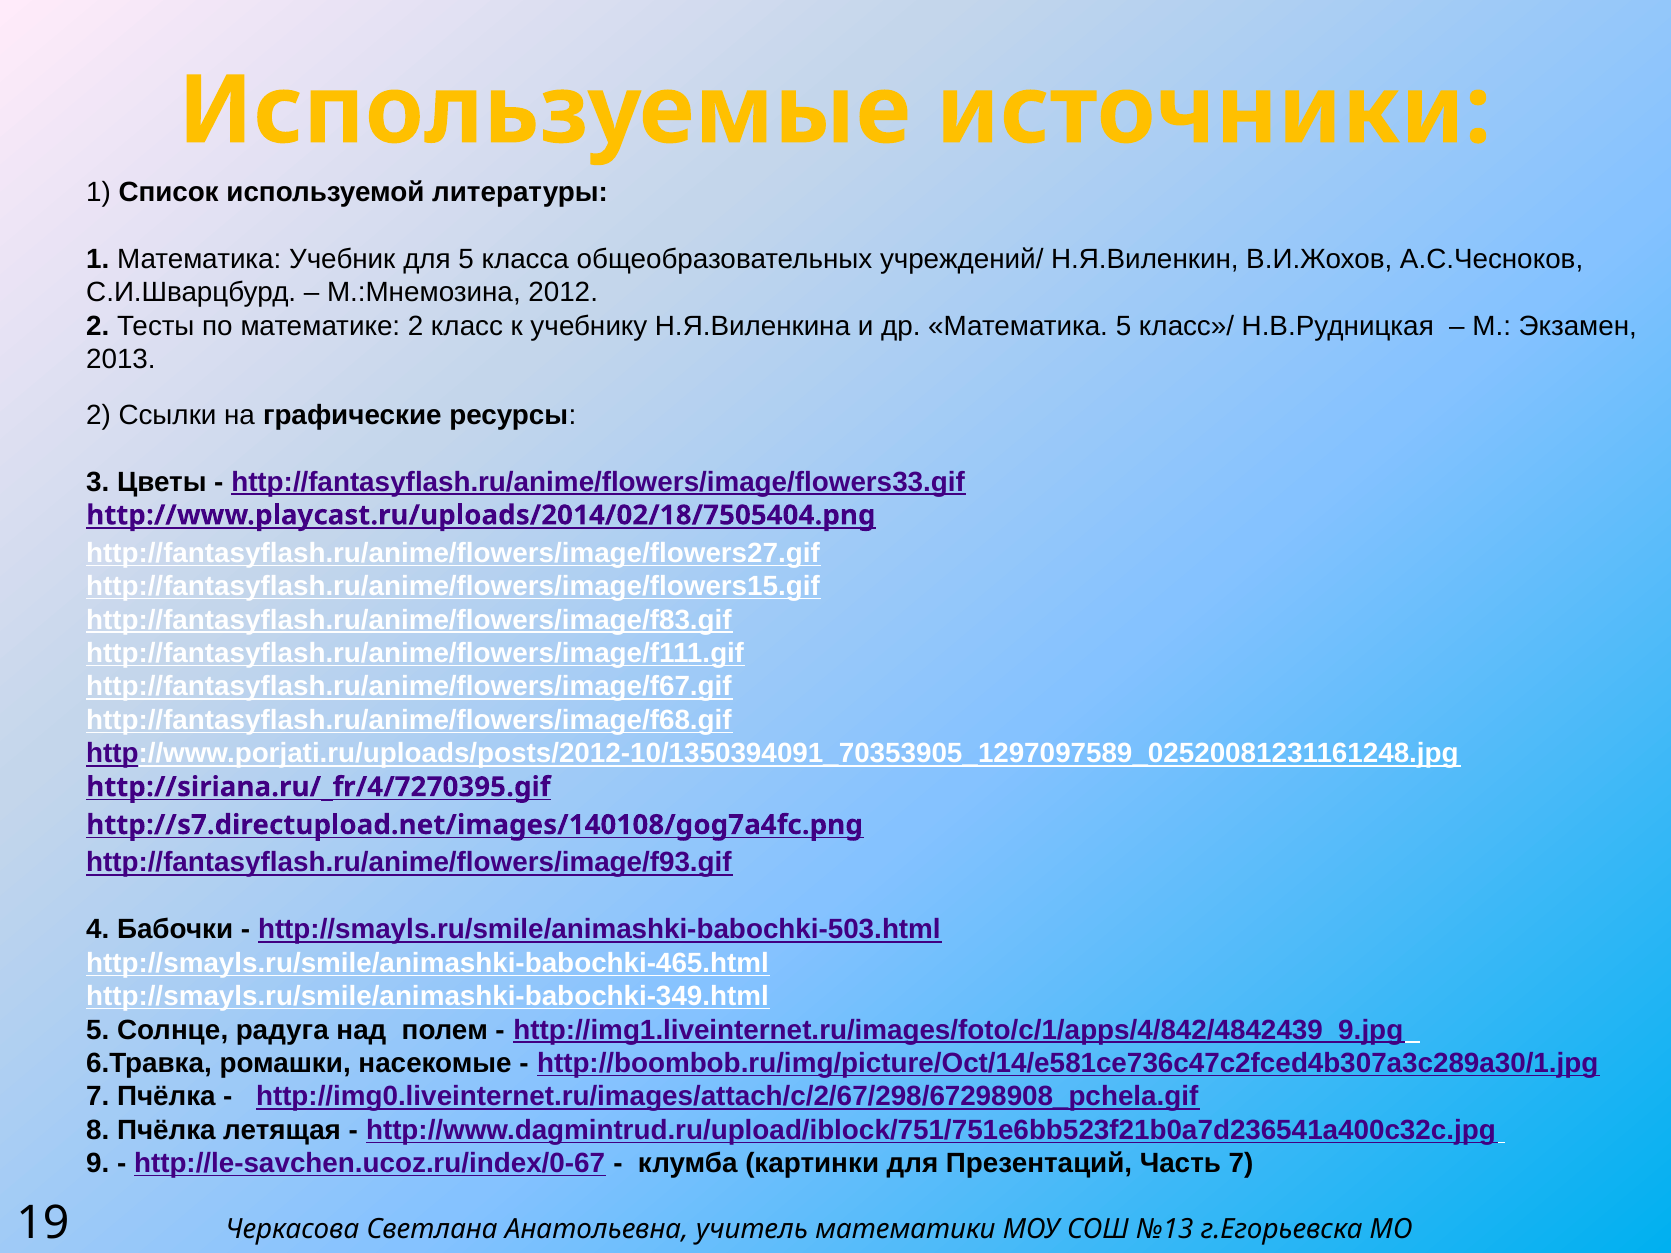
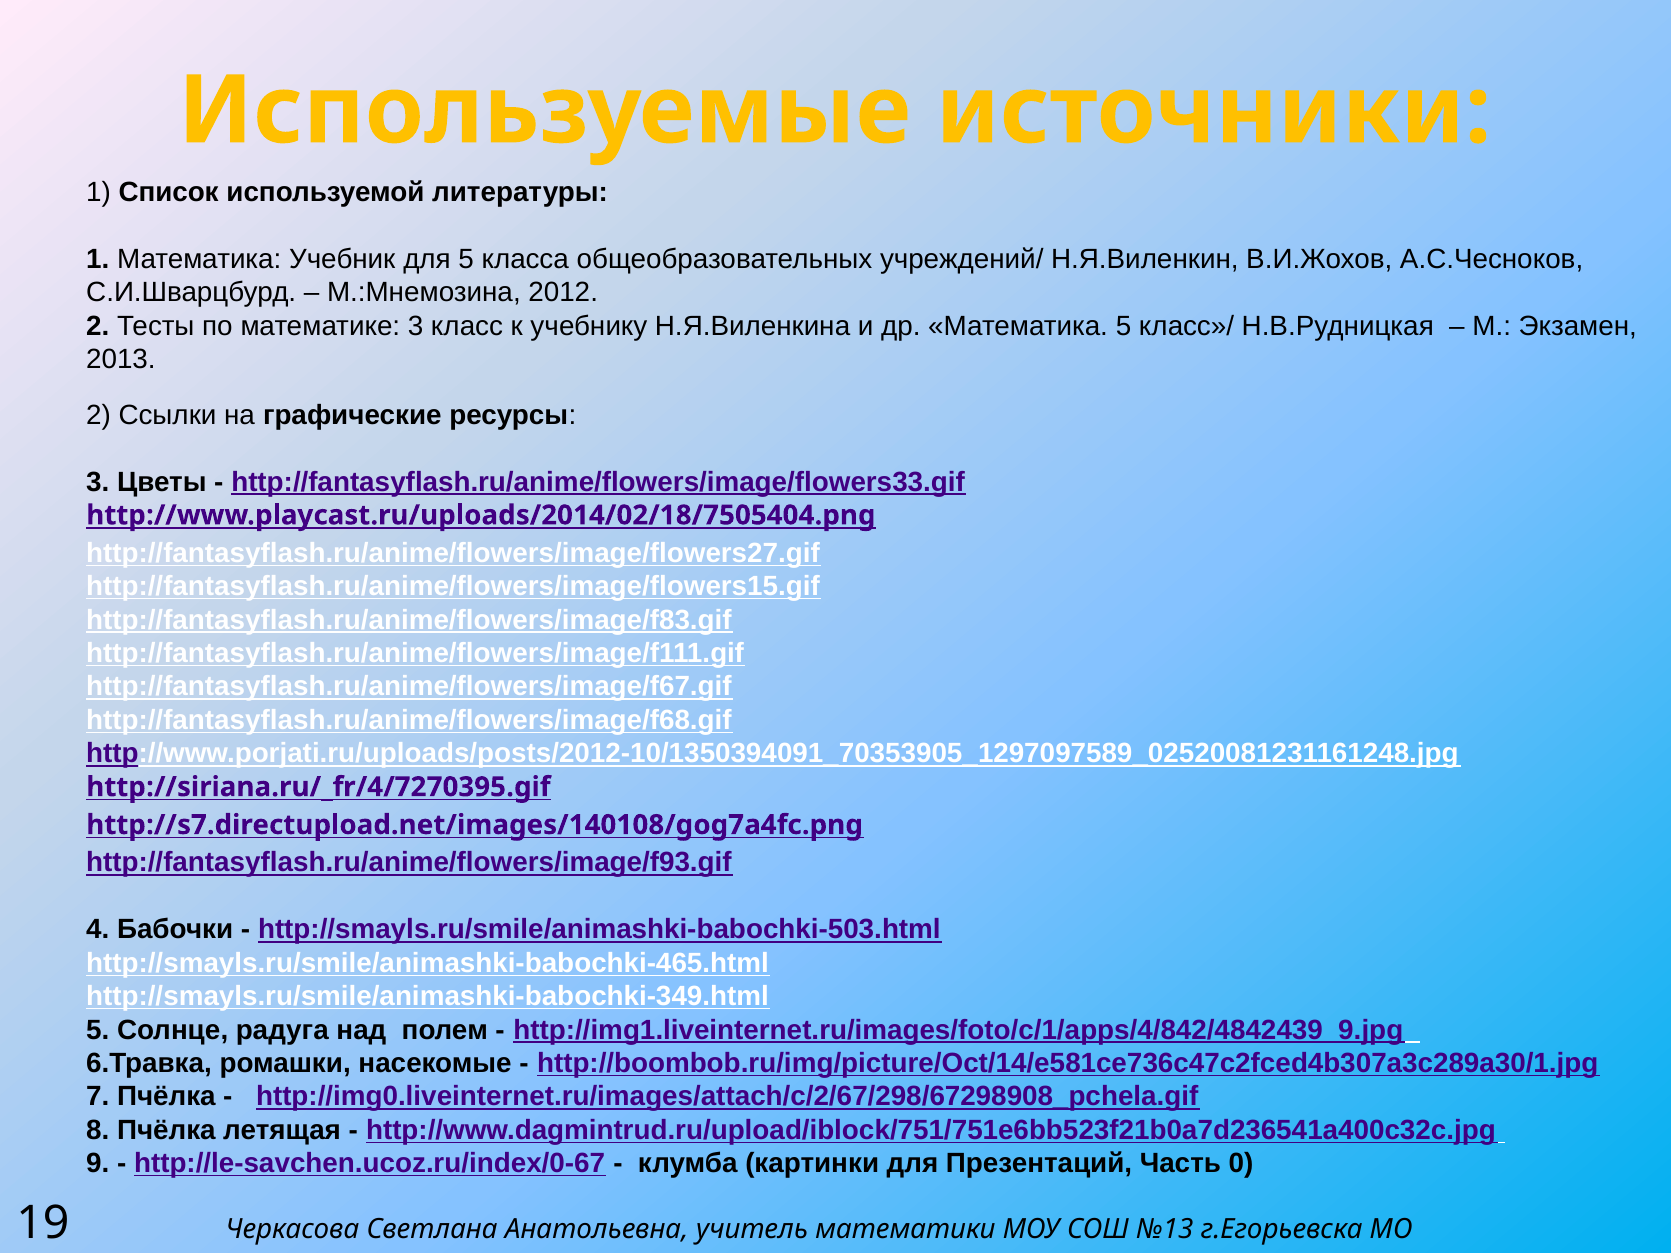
математике 2: 2 -> 3 (416, 326)
Часть 7: 7 -> 0 (1241, 1164)
